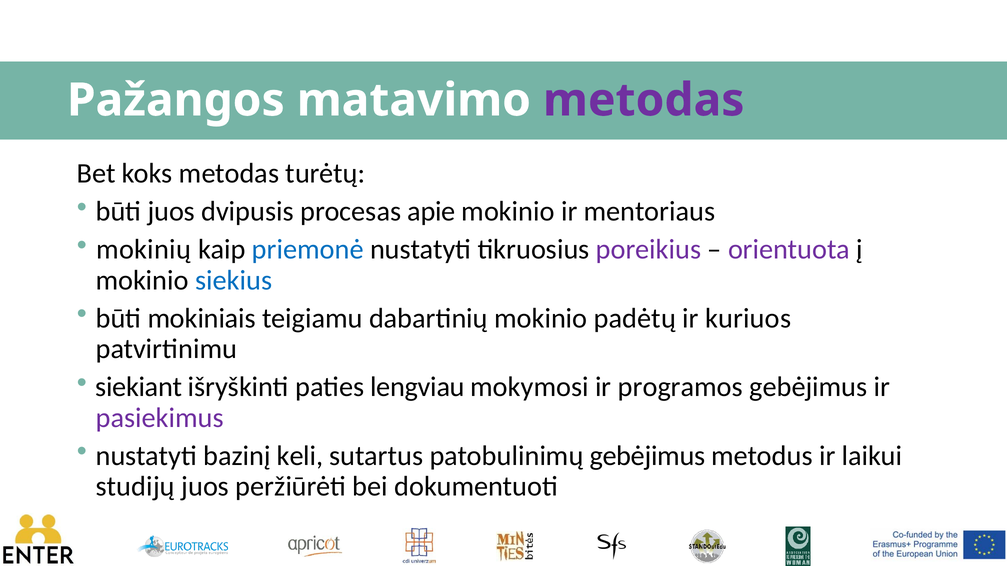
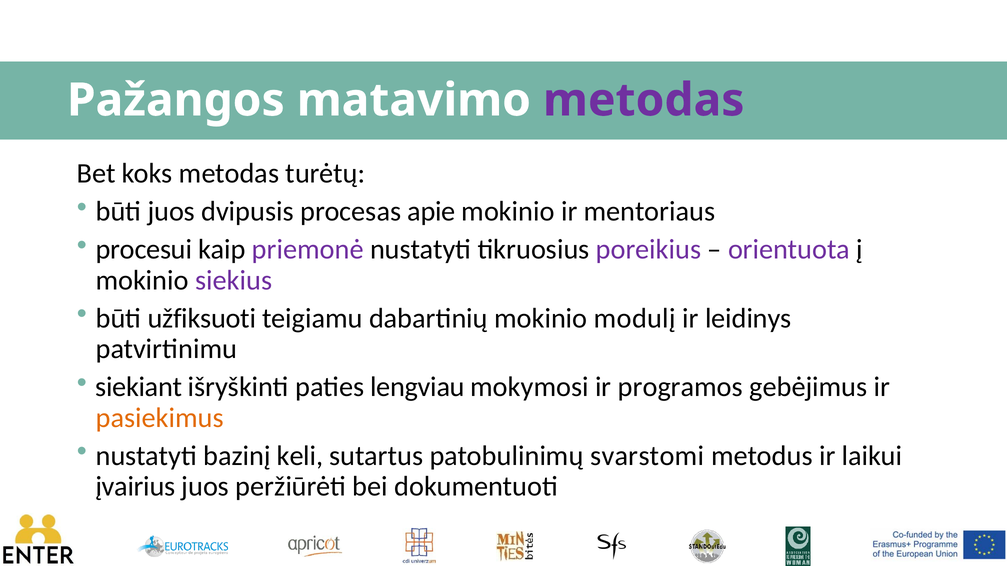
mokinių: mokinių -> procesui (144, 250)
priemonė colour: blue -> purple (308, 250)
siekius colour: blue -> purple (234, 280)
mokiniais: mokiniais -> užfiksuoti (202, 319)
padėtų: padėtų -> modulį (635, 319)
kuriuos: kuriuos -> leidinys (748, 319)
pasiekimus colour: purple -> orange (160, 418)
patobulinimų gebėjimus: gebėjimus -> svarstomi (647, 456)
studijų: studijų -> įvairius (135, 487)
